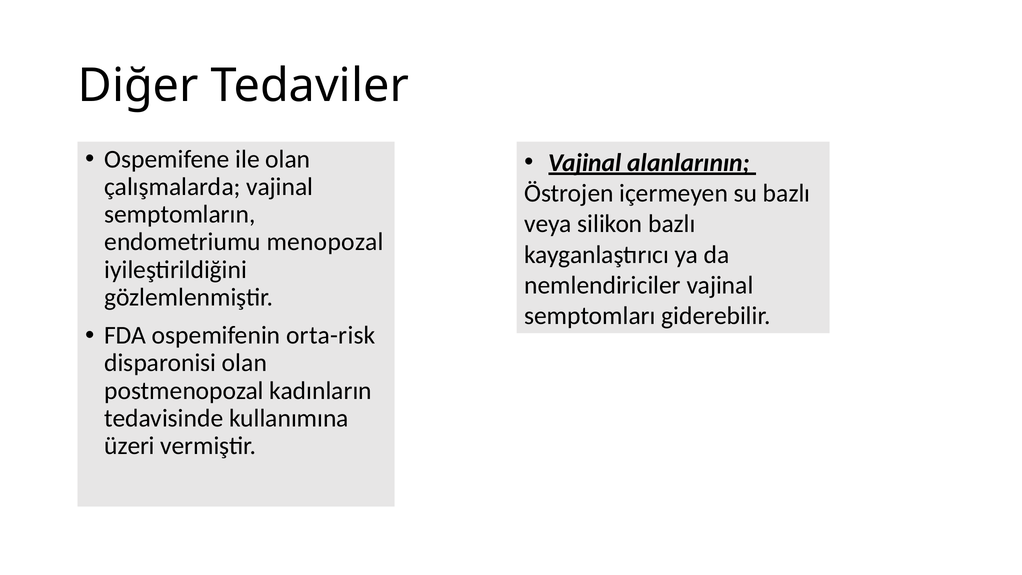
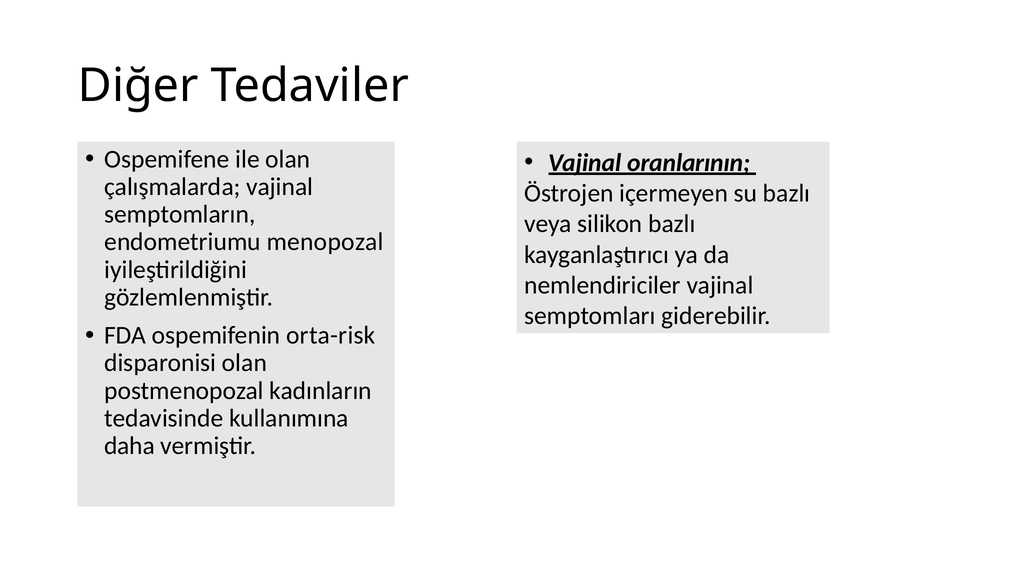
alanlarının: alanlarının -> oranlarının (689, 163)
üzeri: üzeri -> daha (130, 446)
